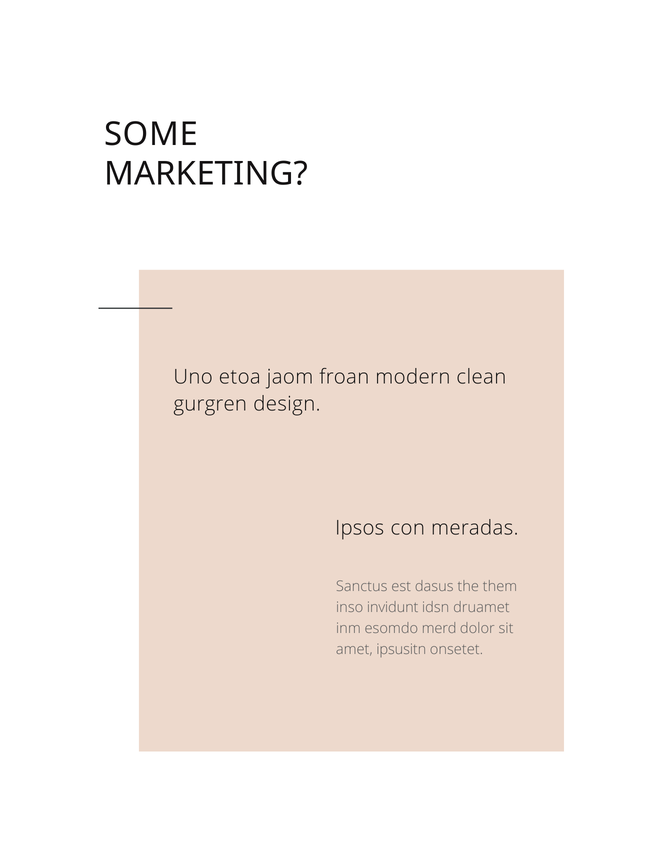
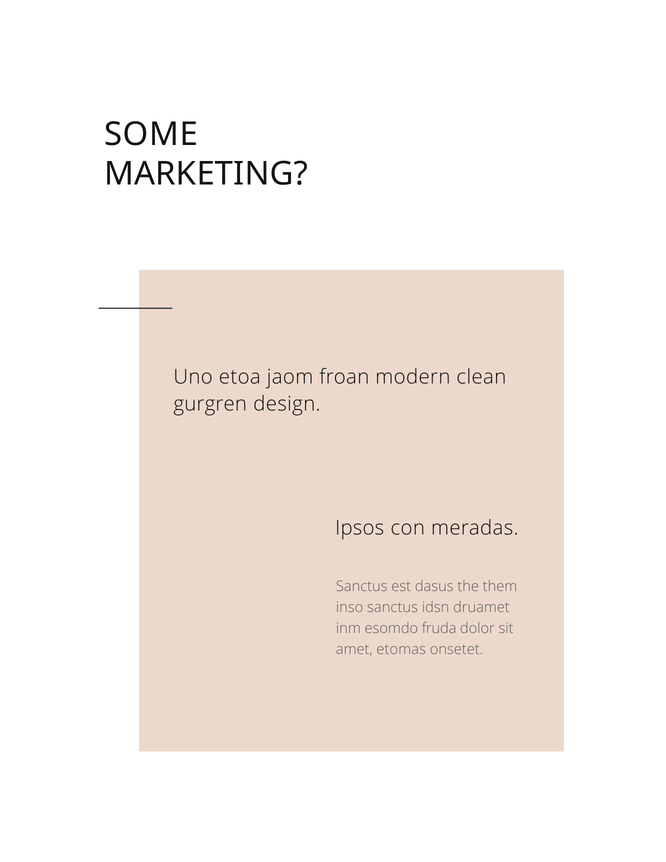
inso invidunt: invidunt -> sanctus (393, 607)
merd: merd -> fruda (439, 628)
ipsusitn: ipsusitn -> etomas (401, 649)
